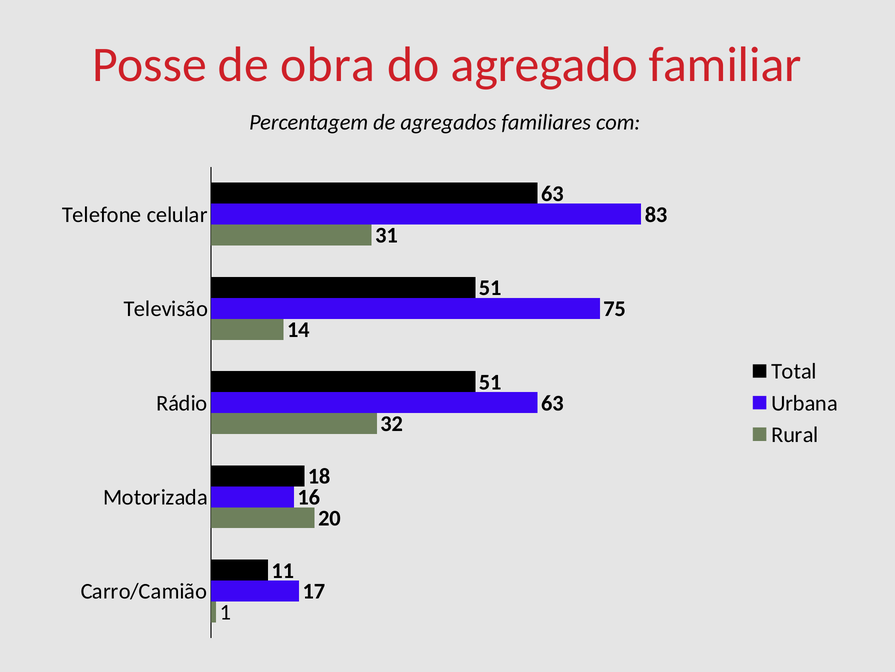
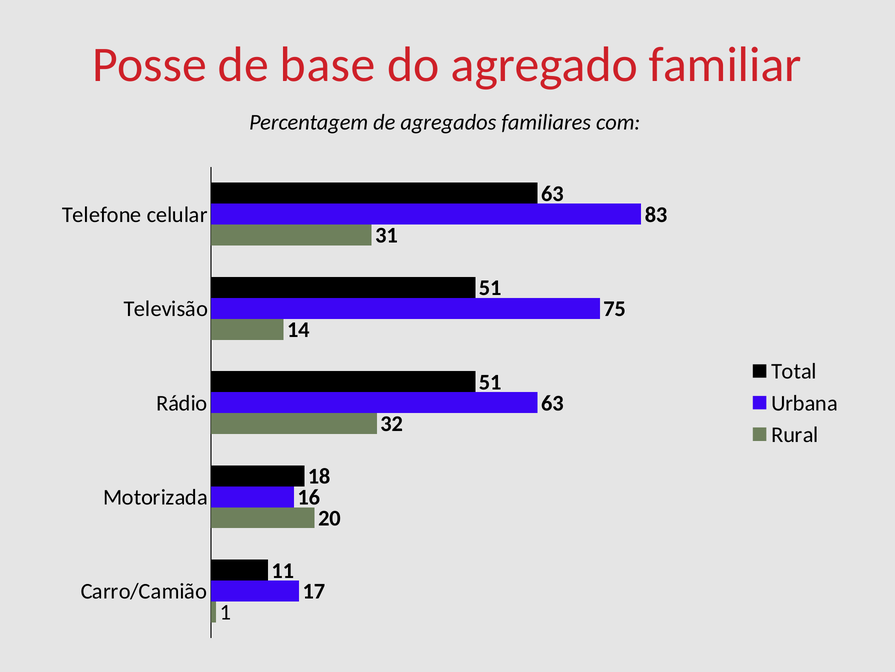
obra: obra -> base (328, 65)
